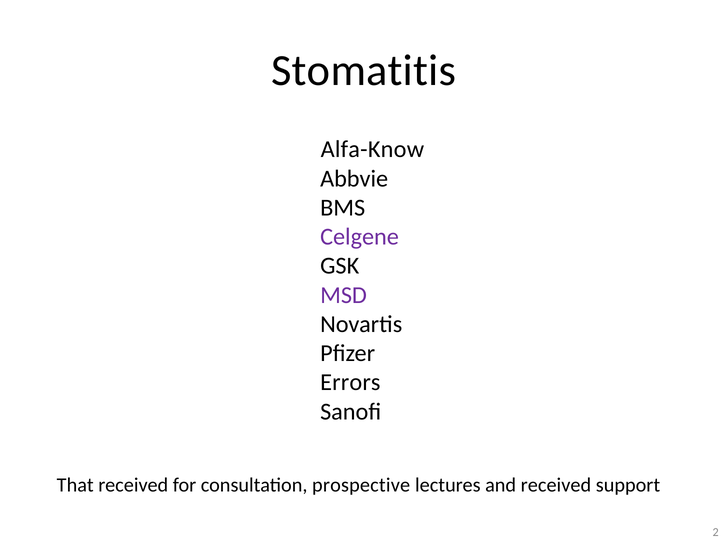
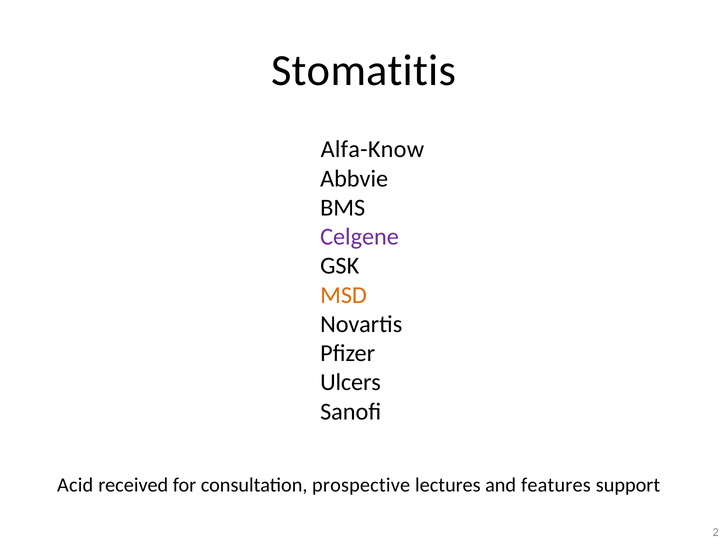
MSD colour: purple -> orange (344, 295)
Errors: Errors -> Ulcers (350, 382)
That: That -> Acid (75, 485)
and received: received -> features (556, 485)
